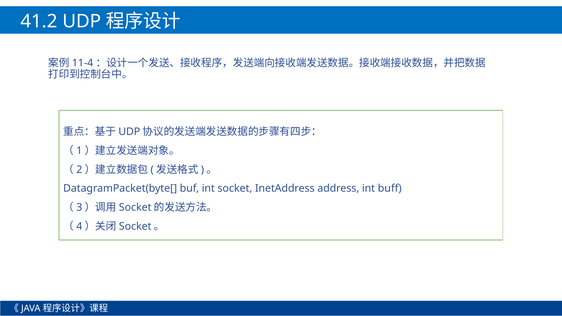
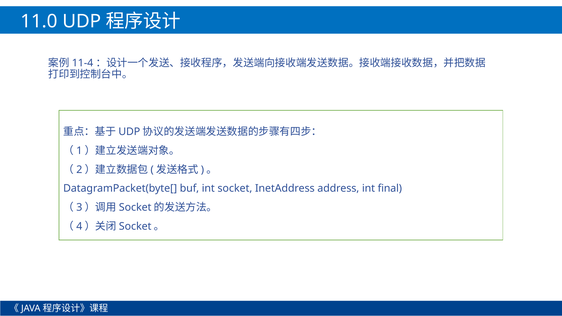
41.2: 41.2 -> 11.0 (39, 21)
buff: buff -> final (390, 189)
